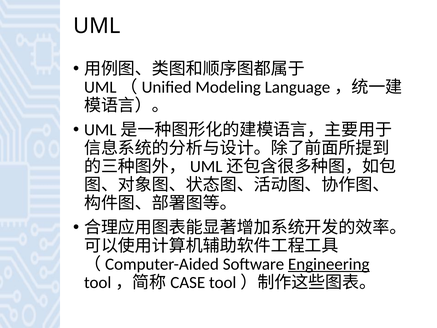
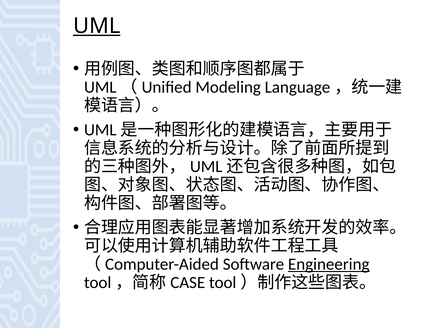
UML underline: none -> present (97, 26)
